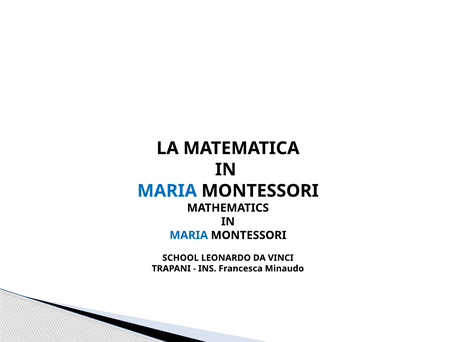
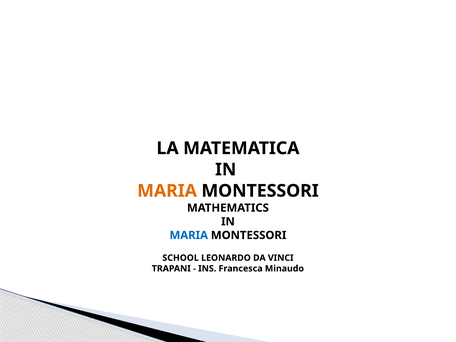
MARIA colour: blue -> orange (167, 191)
